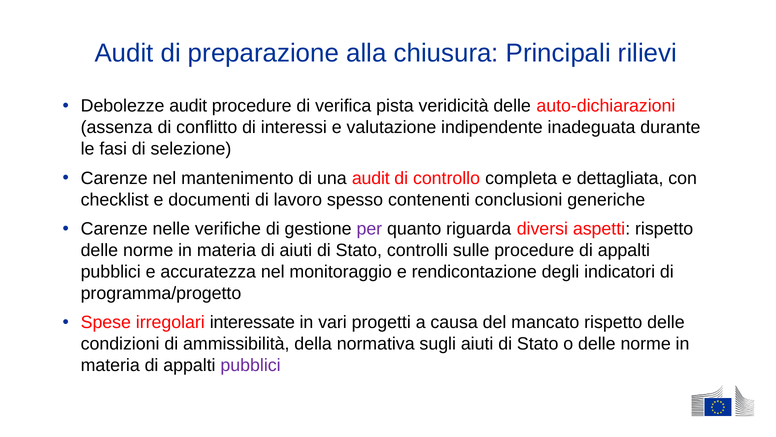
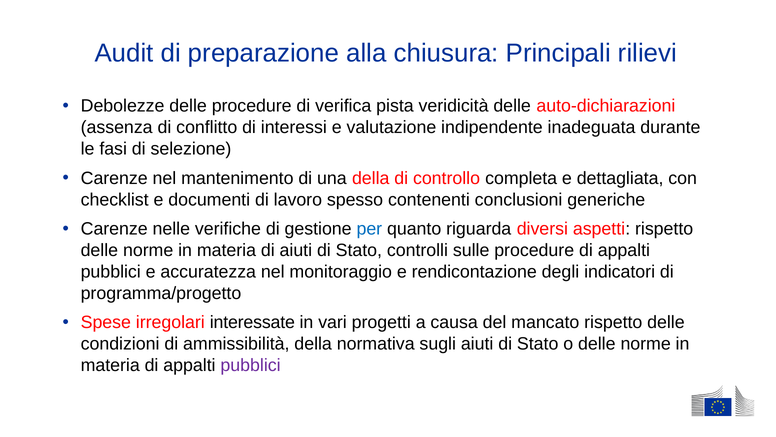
Debolezze audit: audit -> delle (188, 106)
una audit: audit -> della (371, 178)
per colour: purple -> blue (369, 229)
